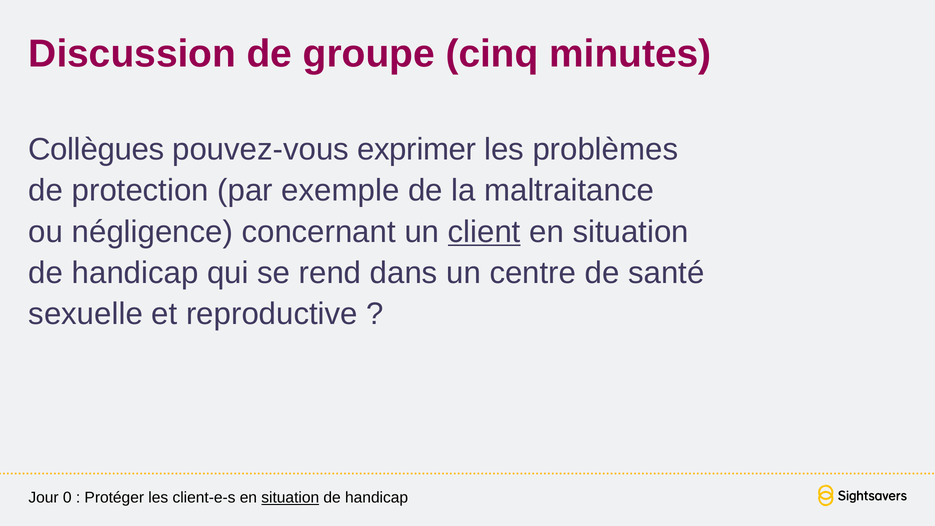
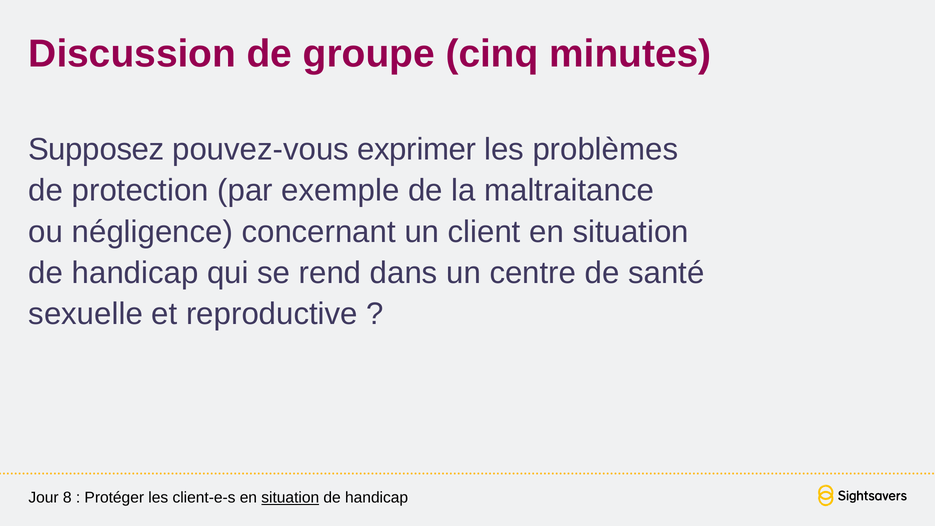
Collègues: Collègues -> Supposez (96, 150)
client underline: present -> none (484, 232)
0: 0 -> 8 (67, 498)
